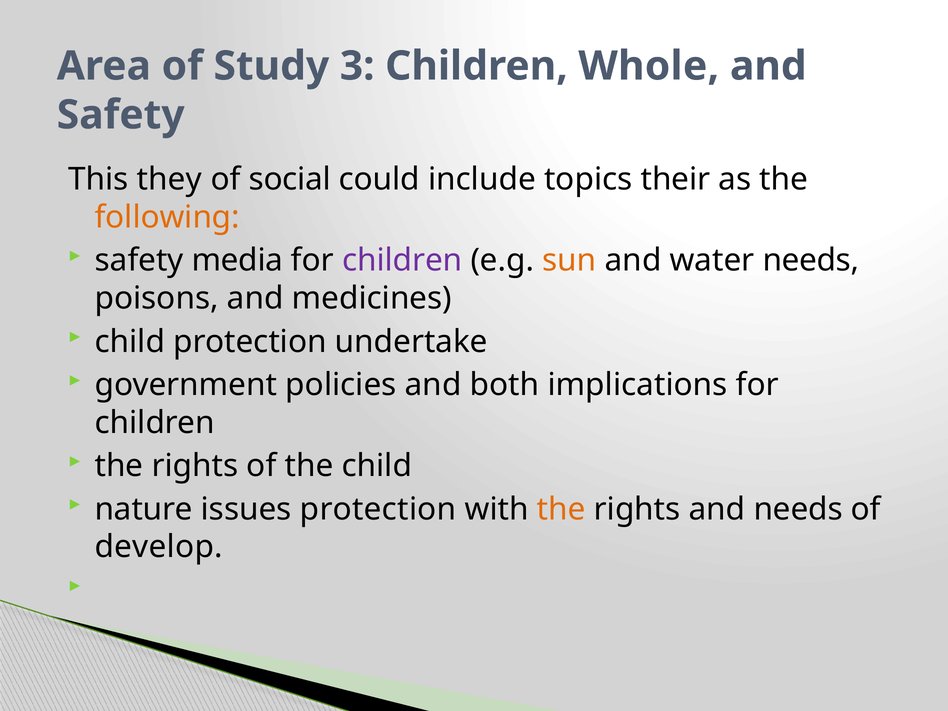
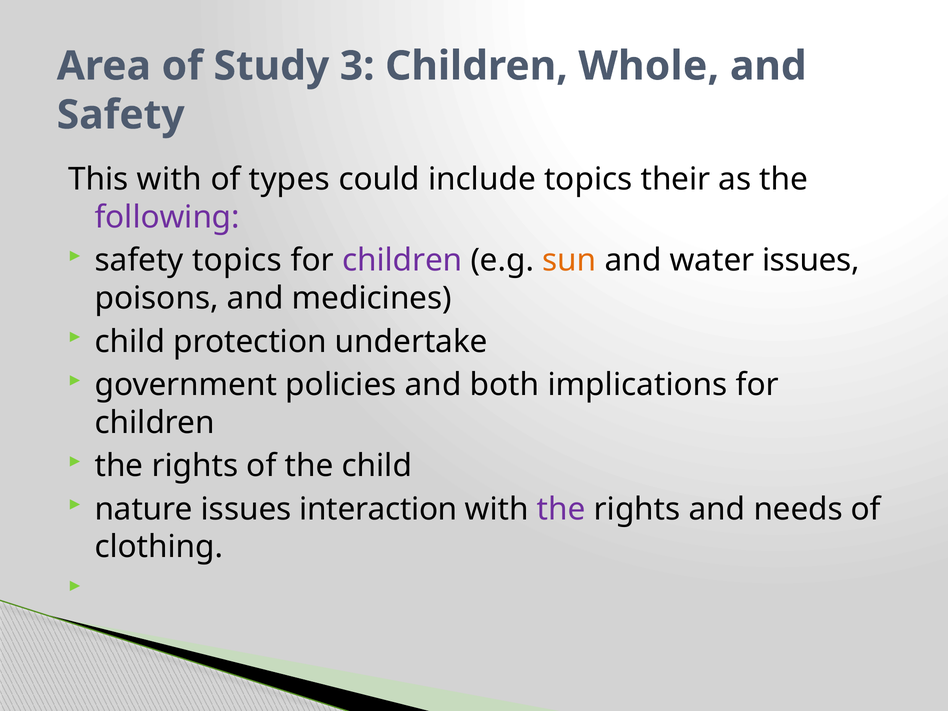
This they: they -> with (169, 179)
social: social -> types (289, 179)
following colour: orange -> purple (167, 217)
safety media: media -> topics (237, 261)
water needs: needs -> issues (811, 261)
issues protection: protection -> interaction (378, 509)
the colour: orange -> purple (561, 509)
develop: develop -> clothing (159, 547)
